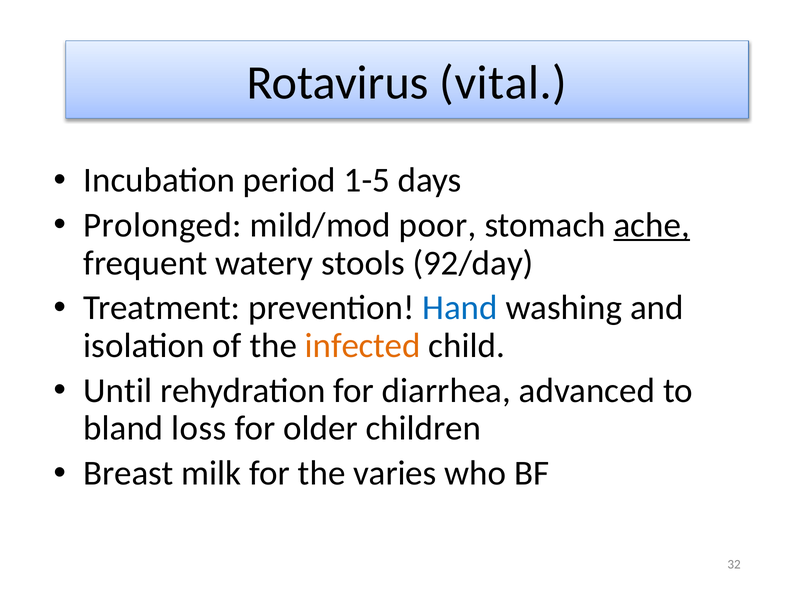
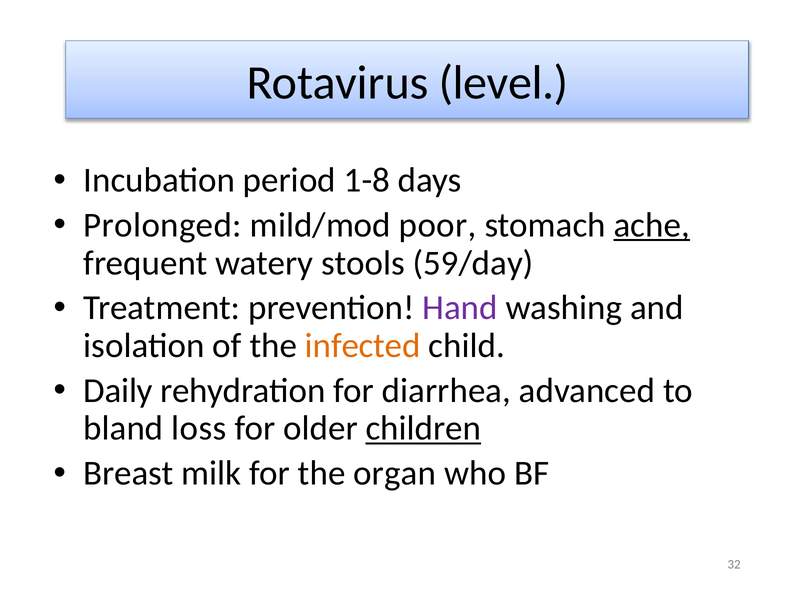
vital: vital -> level (504, 83)
1-5: 1-5 -> 1-8 (367, 180)
92/day: 92/day -> 59/day (473, 263)
Hand colour: blue -> purple (460, 308)
Until: Until -> Daily (118, 391)
children underline: none -> present (423, 428)
varies: varies -> organ (395, 473)
